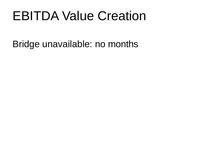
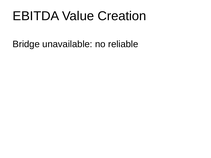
months: months -> reliable (123, 44)
